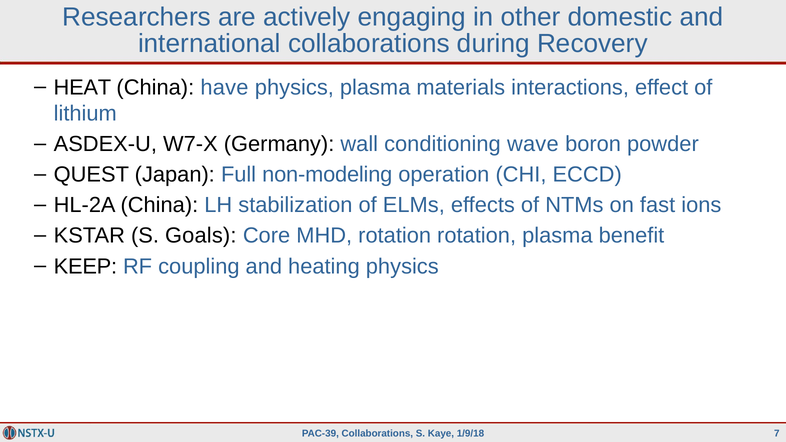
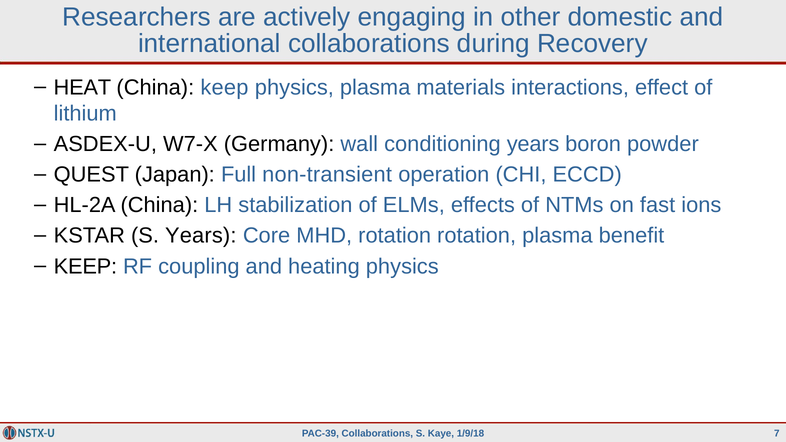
China have: have -> keep (224, 87)
conditioning wave: wave -> years (533, 144)
non-modeling: non-modeling -> non-transient (327, 175)
S Goals: Goals -> Years (201, 236)
